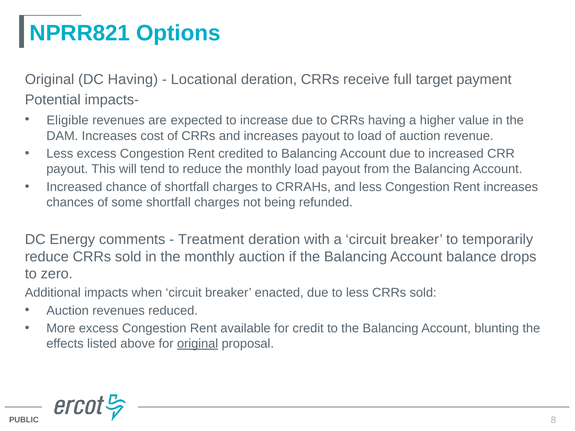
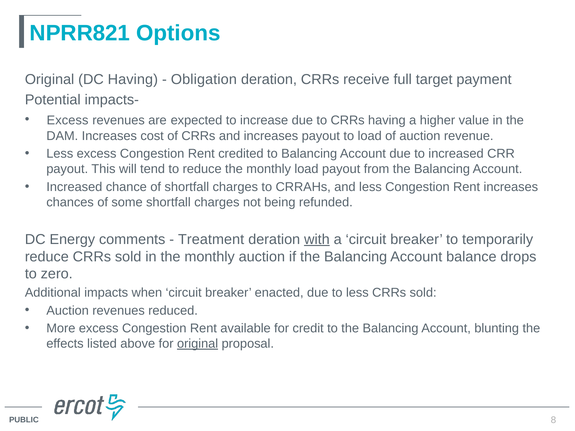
Locational: Locational -> Obligation (204, 80)
Eligible: Eligible -> Excess (68, 120)
with underline: none -> present (317, 240)
